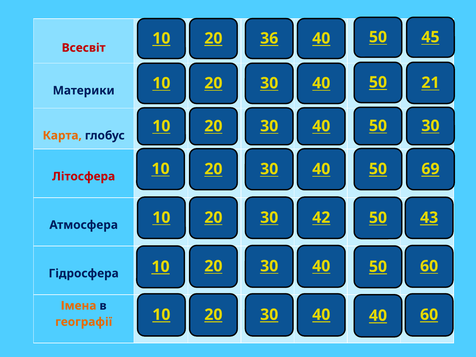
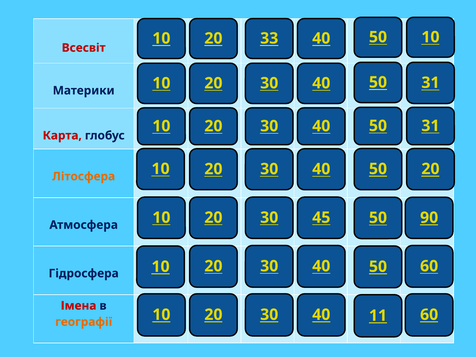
36: 36 -> 33 (269, 38)
50 45: 45 -> 10 (430, 37)
21: 21 -> 31 (430, 83)
30: 30 -> 31 (430, 126)
Карта colour: orange -> red (62, 136)
50 69: 69 -> 20 (430, 169)
Літосфера colour: red -> orange (84, 176)
42: 42 -> 45 (321, 218)
43: 43 -> 90 (429, 218)
Імена colour: orange -> red (79, 306)
40 40: 40 -> 11 (378, 316)
